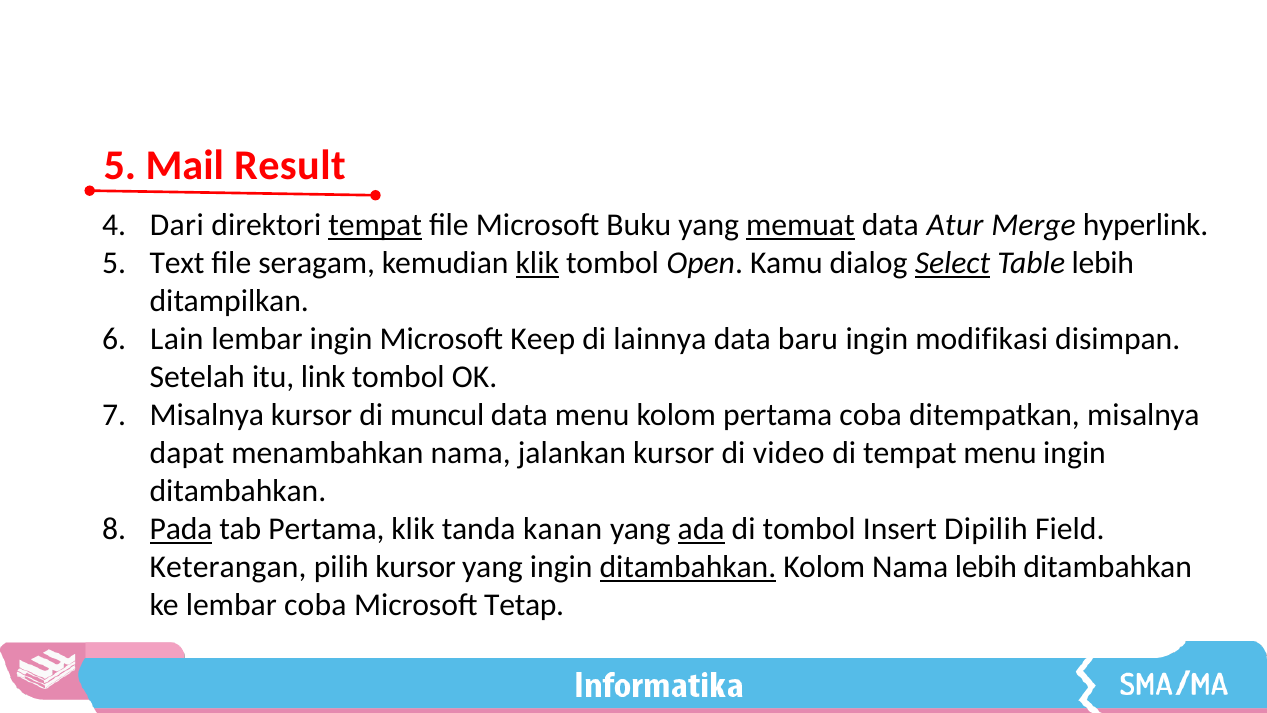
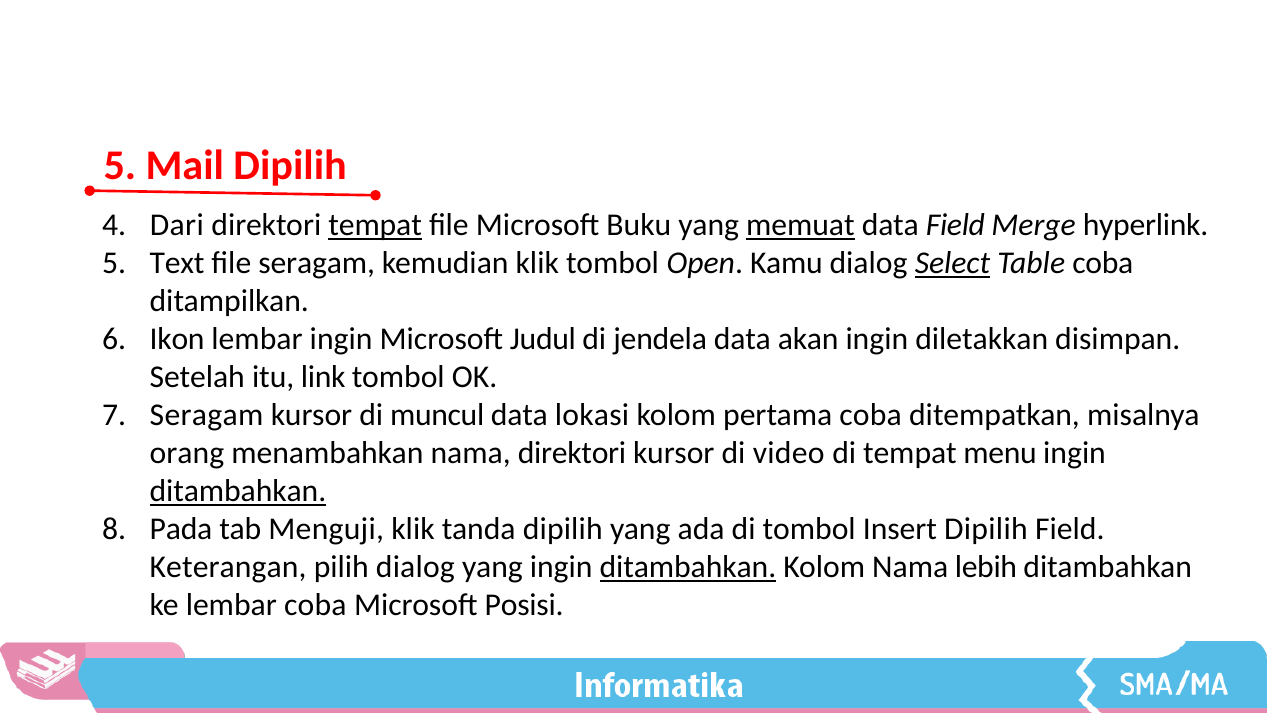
Mail Result: Result -> Dipilih (290, 166)
data Atur: Atur -> Field (955, 225)
klik underline: present -> none (537, 263)
Table lebih: lebih -> coba (1103, 263)
Lain: Lain -> Ikon (177, 339)
Keep: Keep -> Judul (543, 339)
lainnya: lainnya -> jendela (660, 339)
baru: baru -> akan (808, 339)
modifikasi: modifikasi -> diletakkan (982, 339)
Misalnya: Misalnya -> Seragam (207, 415)
data menu: menu -> lokasi (592, 415)
dapat: dapat -> orang (187, 453)
nama jalankan: jalankan -> direktori (572, 453)
ditambahkan underline: none -> present (238, 491)
Pada underline: present -> none (181, 529)
tab Pertama: Pertama -> Menguji (326, 529)
tanda kanan: kanan -> dipilih (563, 529)
ada underline: present -> none (701, 529)
pilih kursor: kursor -> dialog (415, 567)
Tetap: Tetap -> Posisi (524, 605)
